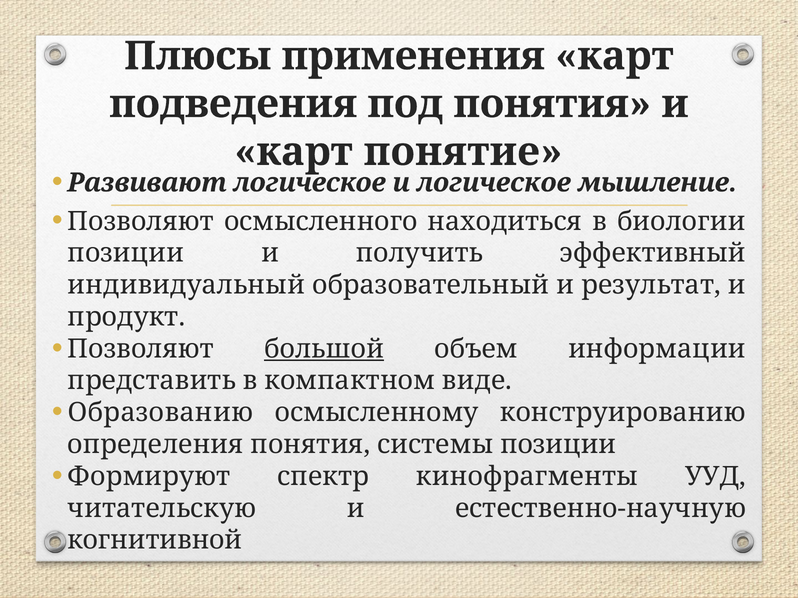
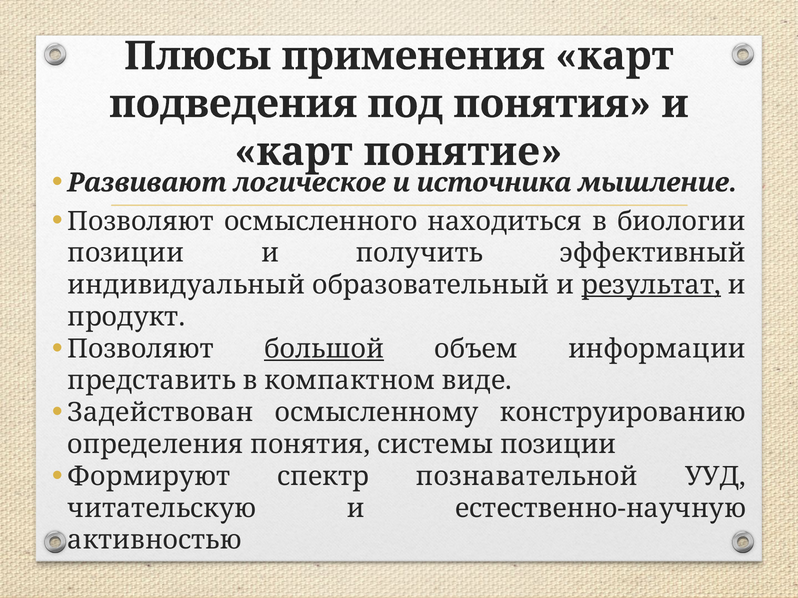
и логическое: логическое -> источника (494, 183)
результат underline: none -> present (651, 285)
Образованию: Образованию -> Задействован (161, 413)
кинофрагменты: кинофрагменты -> познавательной (527, 477)
когнитивной: когнитивной -> активностью (155, 541)
